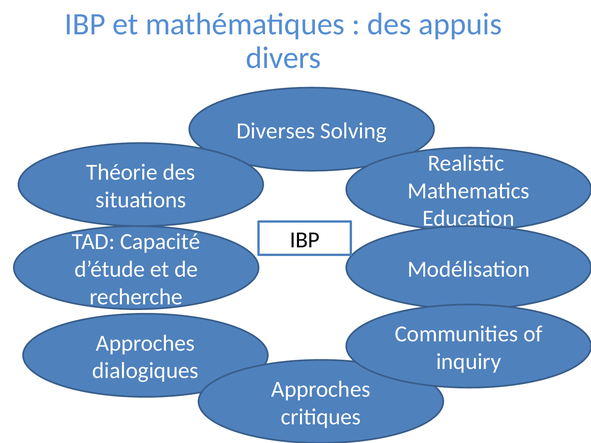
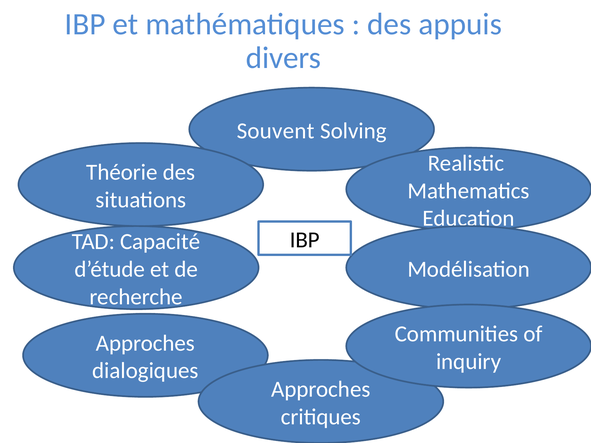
Diverses: Diverses -> Souvent (276, 131)
